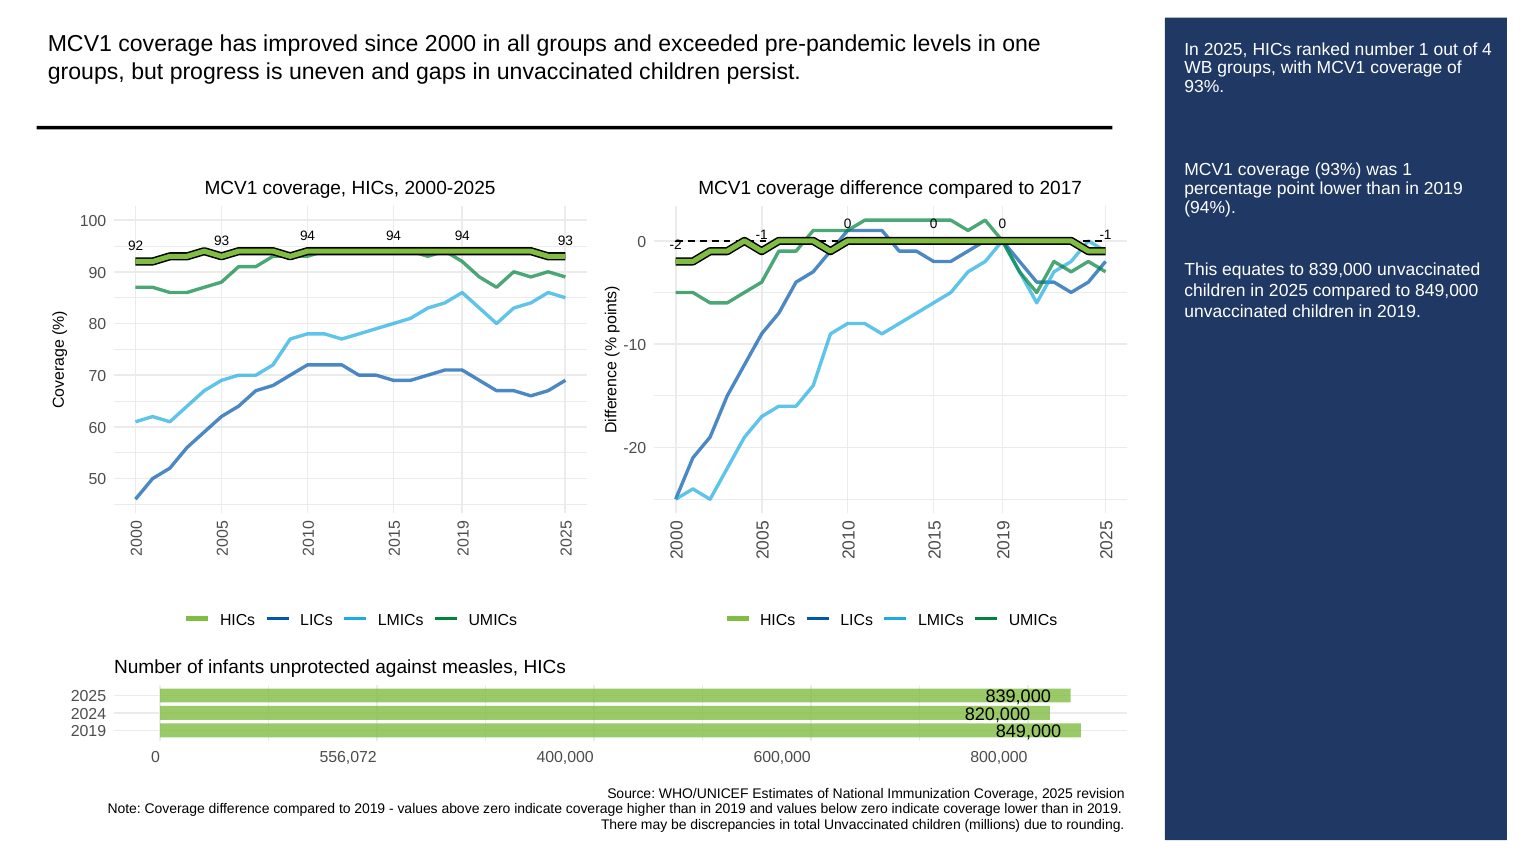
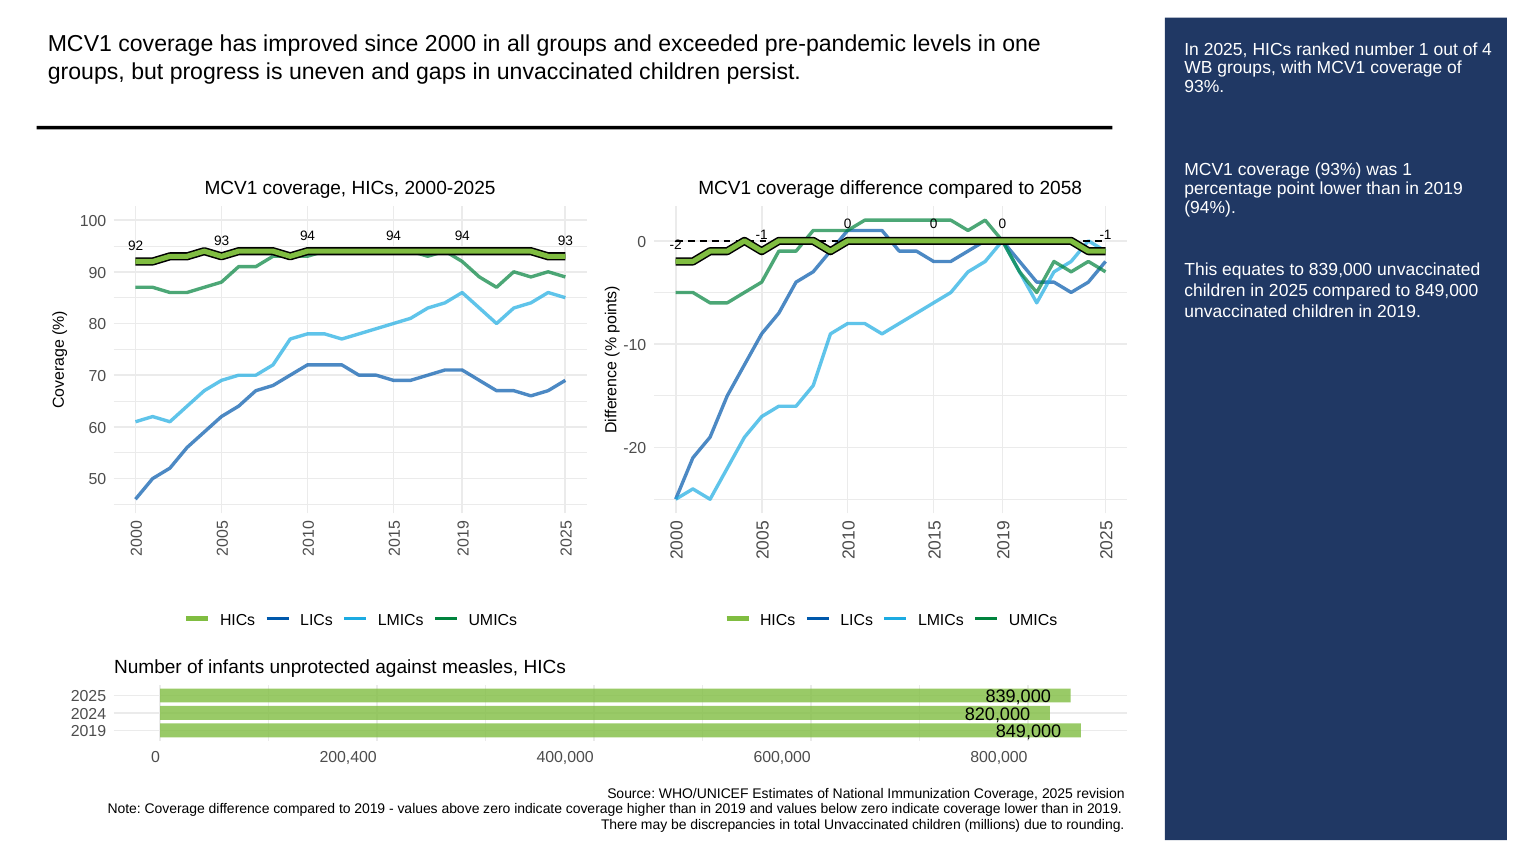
2017: 2017 -> 2058 (1061, 188)
556,072: 556,072 -> 200,400 (348, 758)
